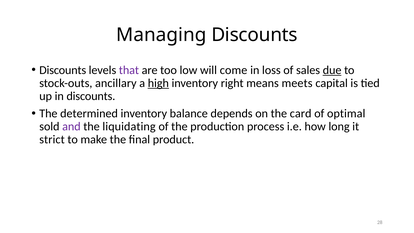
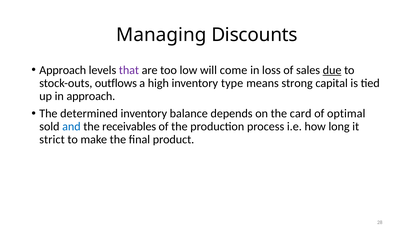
Discounts: Discounts -> Approach (63, 70)
ancillary: ancillary -> outflows (116, 83)
high underline: present -> none (158, 83)
right: right -> type (232, 83)
meets: meets -> strong (297, 83)
in discounts: discounts -> approach (91, 96)
and colour: purple -> blue (71, 126)
liquidating: liquidating -> receivables (129, 126)
